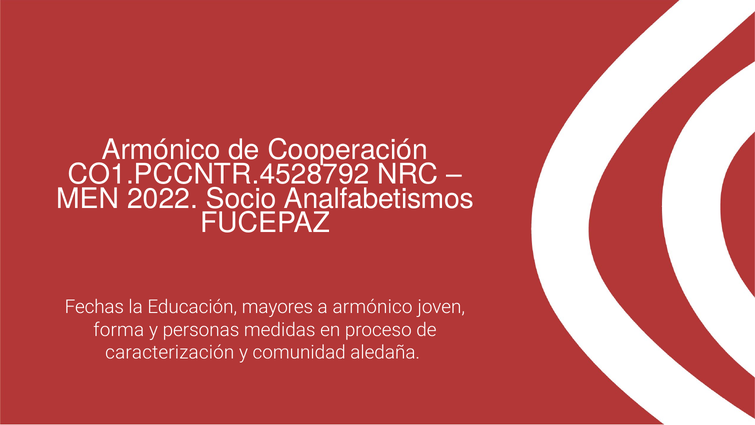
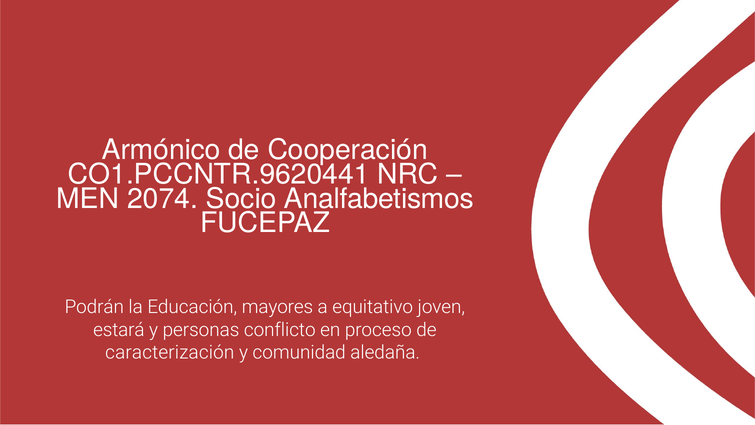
CO1.PCCNTR.4528792: CO1.PCCNTR.4528792 -> CO1.PCCNTR.9620441 (219, 174)
2022: 2022 -> 2074 (163, 199)
Fechas: Fechas -> Podrán (94, 307)
a armónico: armónico -> equitativo (373, 307)
forma: forma -> estará (119, 330)
medidas: medidas -> conflicto (280, 330)
